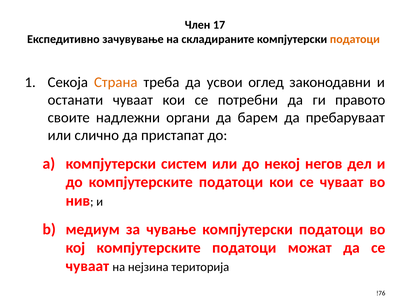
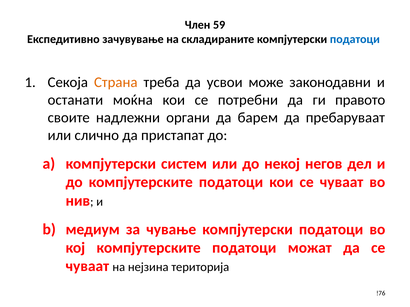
17: 17 -> 59 (219, 25)
податоци colour: orange -> blue (355, 39)
оглед: оглед -> може (266, 82)
останати чуваат: чуваат -> моќна (133, 100)
